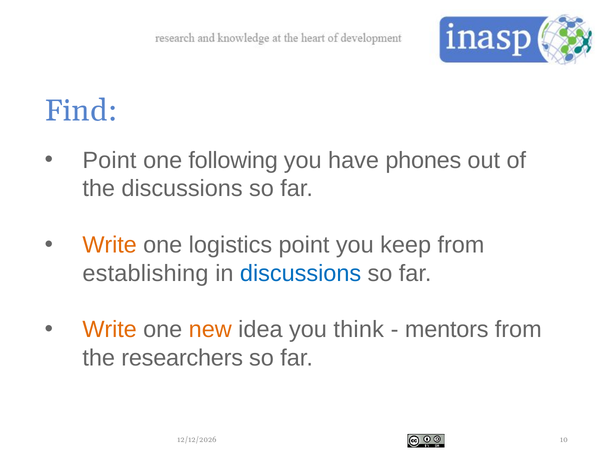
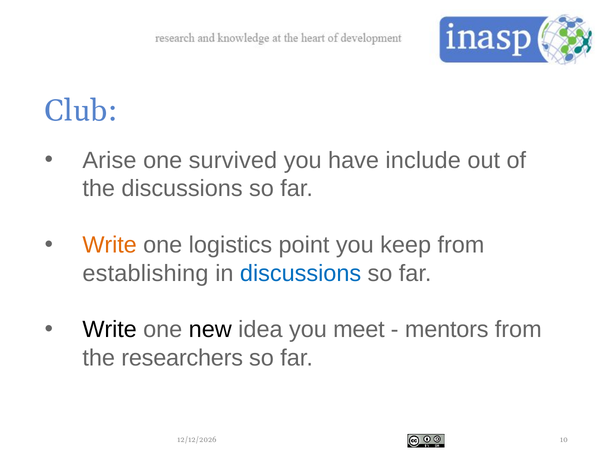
Find: Find -> Club (81, 111)
Point: Point -> Arise (109, 160)
following: following -> survived (233, 160)
phones: phones -> include (423, 160)
Write colour: orange -> black (110, 330)
new colour: orange -> black (210, 330)
think: think -> meet (359, 330)
